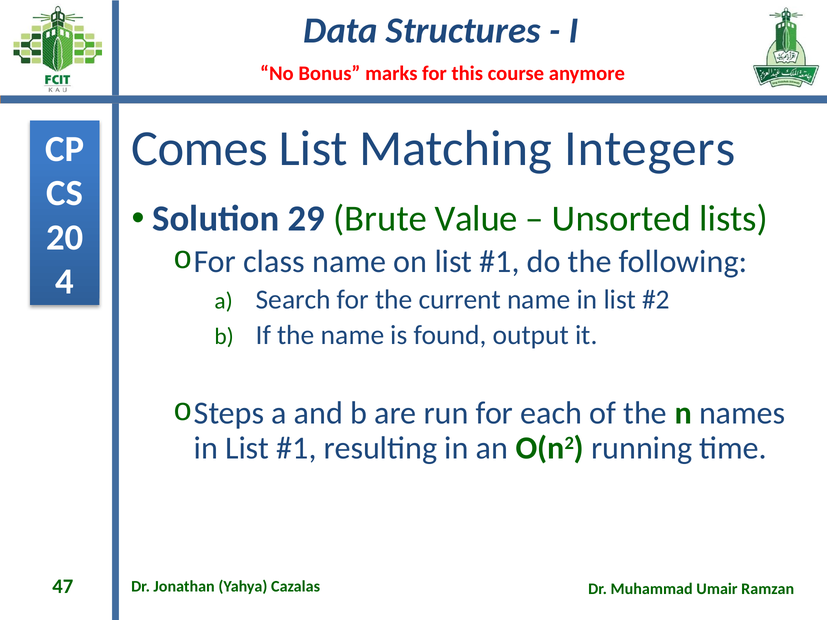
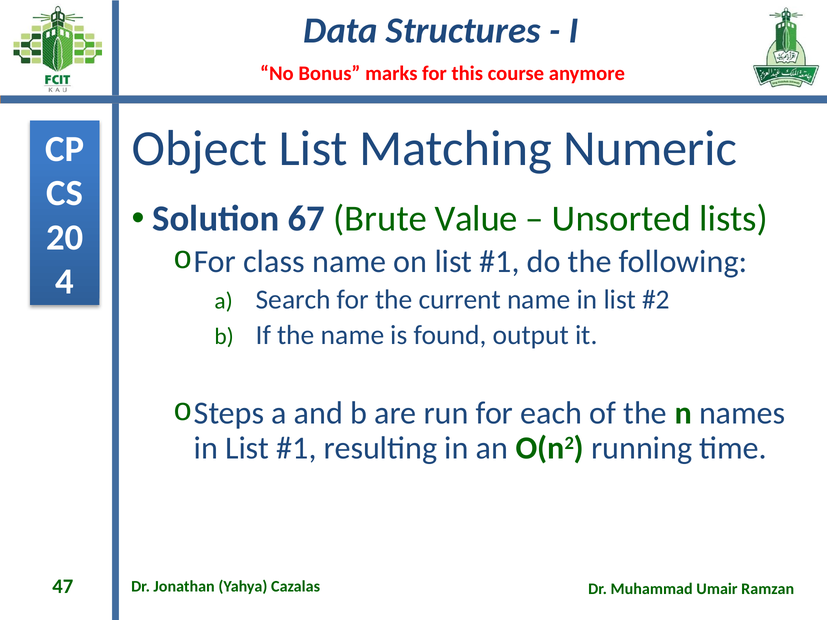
Comes: Comes -> Object (199, 149)
Integers: Integers -> Numeric (650, 149)
29: 29 -> 67 (306, 219)
